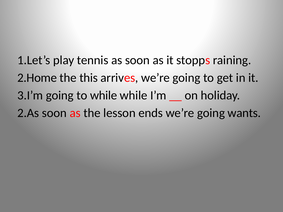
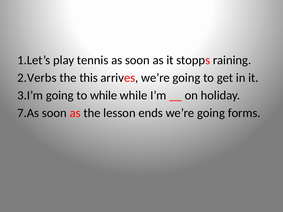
2.Home: 2.Home -> 2.Verbs (37, 78)
2.As: 2.As -> 7.As (28, 113)
wants: wants -> forms (244, 113)
